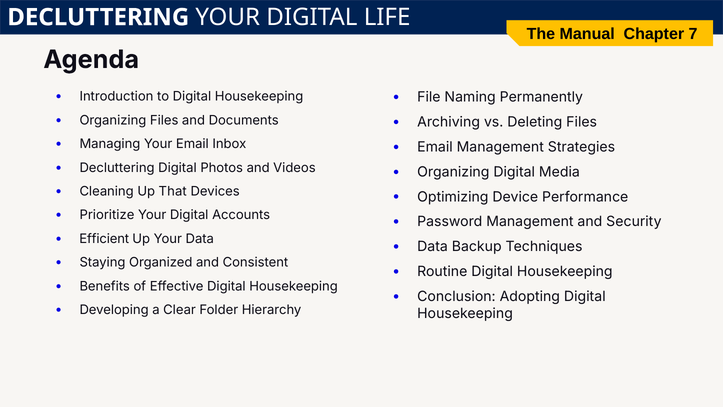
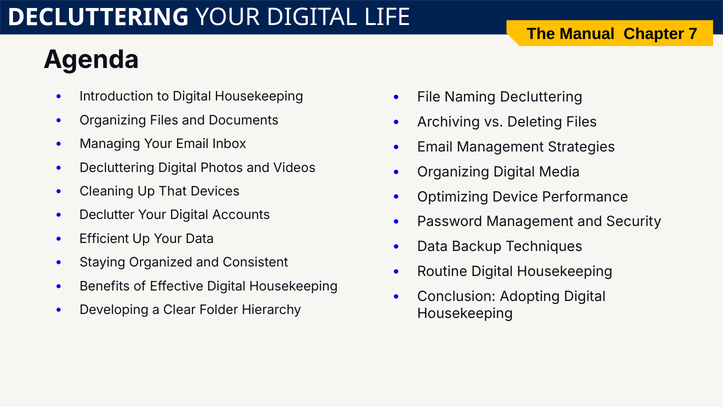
Naming Permanently: Permanently -> Decluttering (541, 97)
Prioritize: Prioritize -> Declutter (107, 215)
